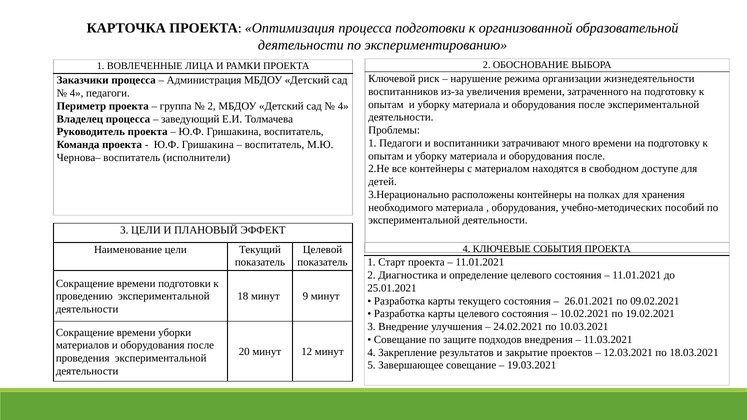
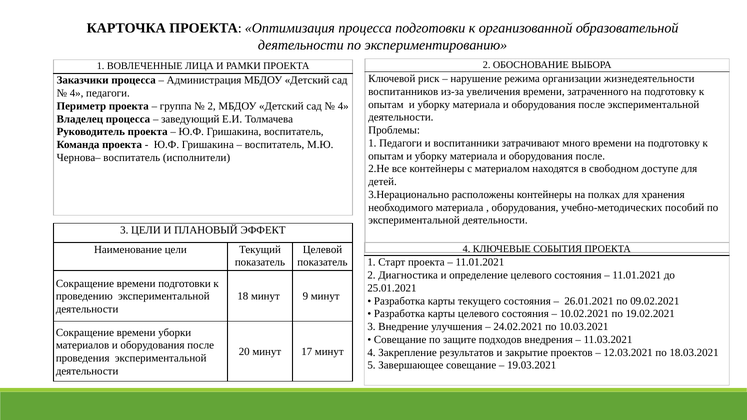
12: 12 -> 17 (307, 352)
